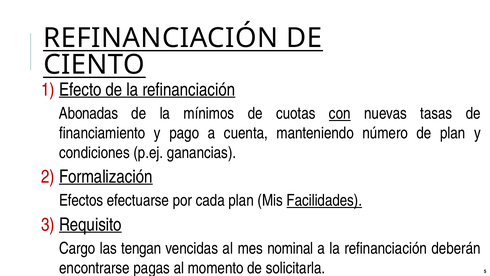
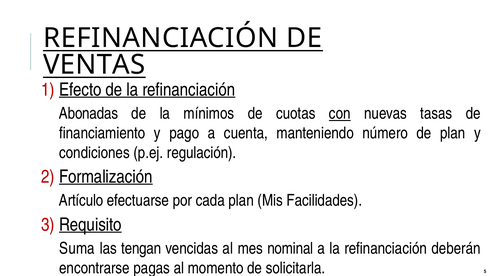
CIENTO: CIENTO -> VENTAS (94, 65)
ganancias: ganancias -> regulación (202, 153)
Efectos: Efectos -> Artículo (81, 200)
Facilidades underline: present -> none (324, 200)
Cargo: Cargo -> Suma (77, 248)
